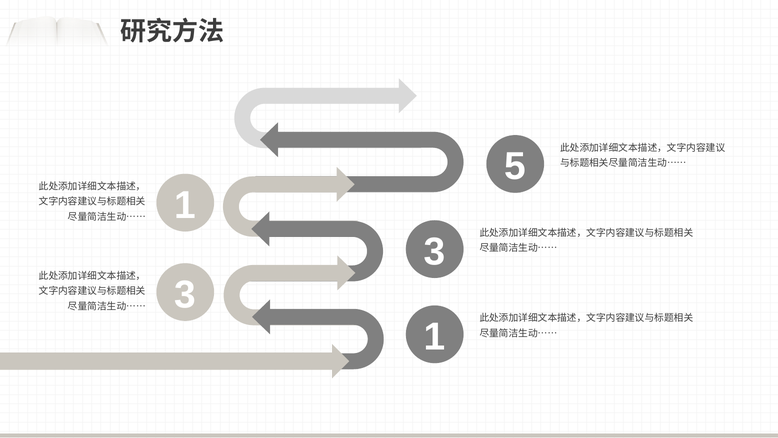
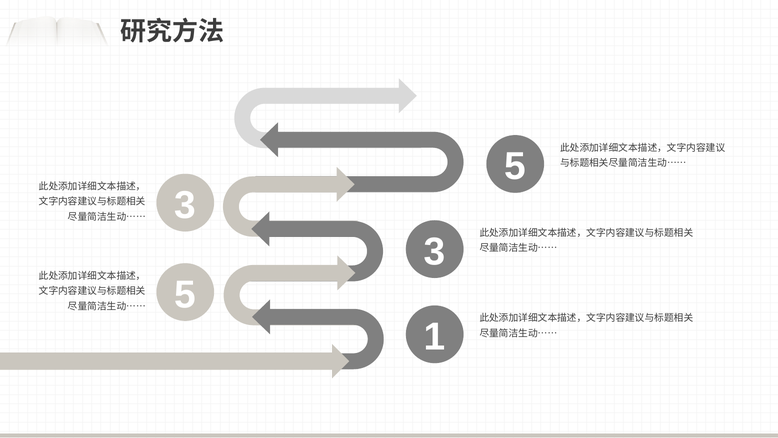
1: 1 -> 3 (185, 205)
3: 3 -> 5 (185, 294)
